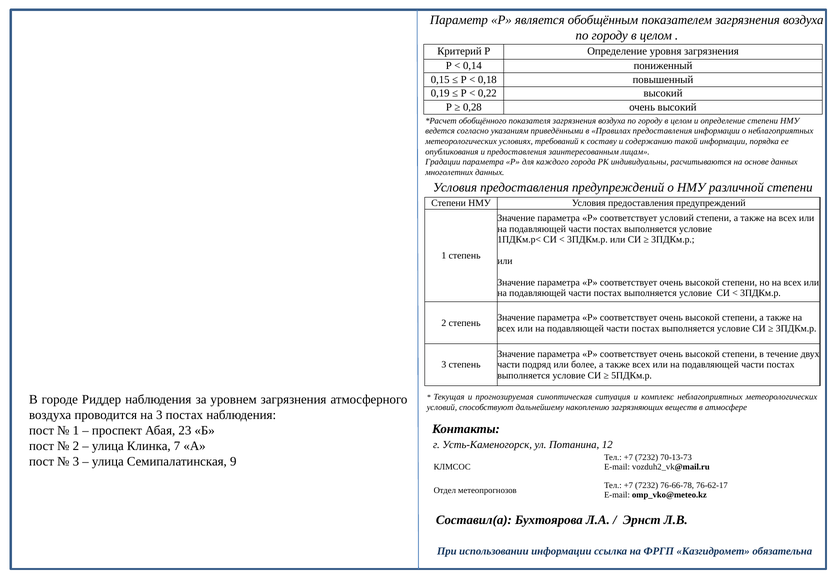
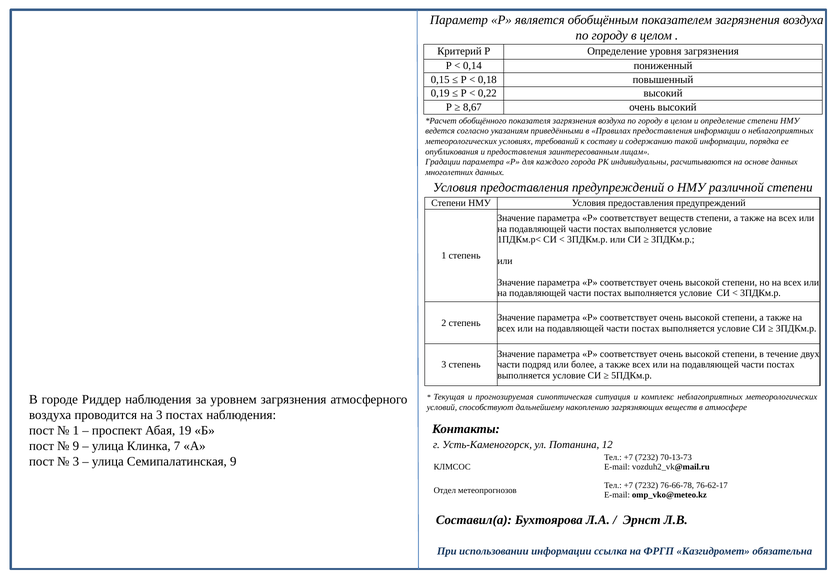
0,28: 0,28 -> 8,67 (472, 107)
соответствует условий: условий -> веществ (677, 218)
23: 23 -> 19 (185, 431)
2: 2 -> 9 (76, 446)
